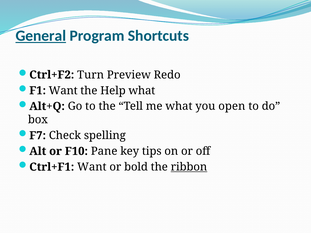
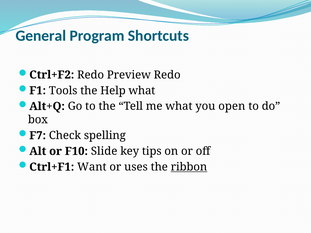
General underline: present -> none (41, 36)
Ctrl+F2 Turn: Turn -> Redo (91, 75)
F1 Want: Want -> Tools (63, 91)
Pane: Pane -> Slide (104, 151)
bold: bold -> uses (136, 167)
